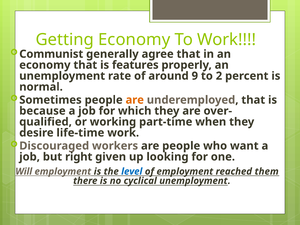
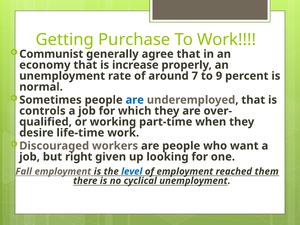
Getting Economy: Economy -> Purchase (134, 40)
features: features -> increase (135, 65)
9: 9 -> 7 (195, 76)
2: 2 -> 9 (219, 76)
are colour: orange -> blue (135, 100)
because: because -> controls (42, 111)
Will: Will -> Fall (24, 171)
